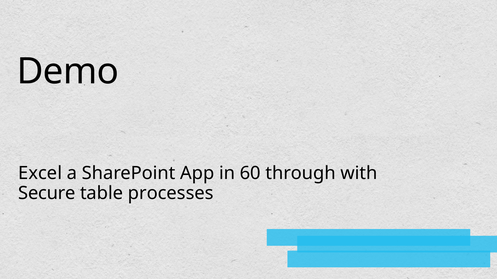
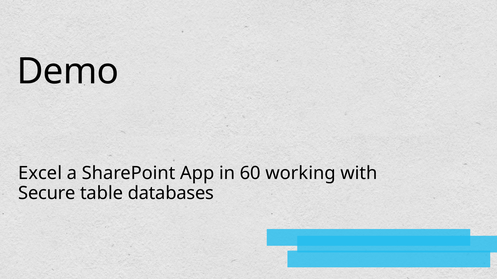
through: through -> working (301, 174)
processes: processes -> databases (171, 193)
